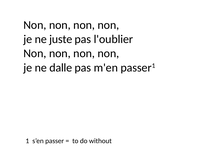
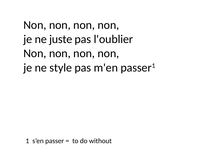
dalle: dalle -> style (61, 68)
